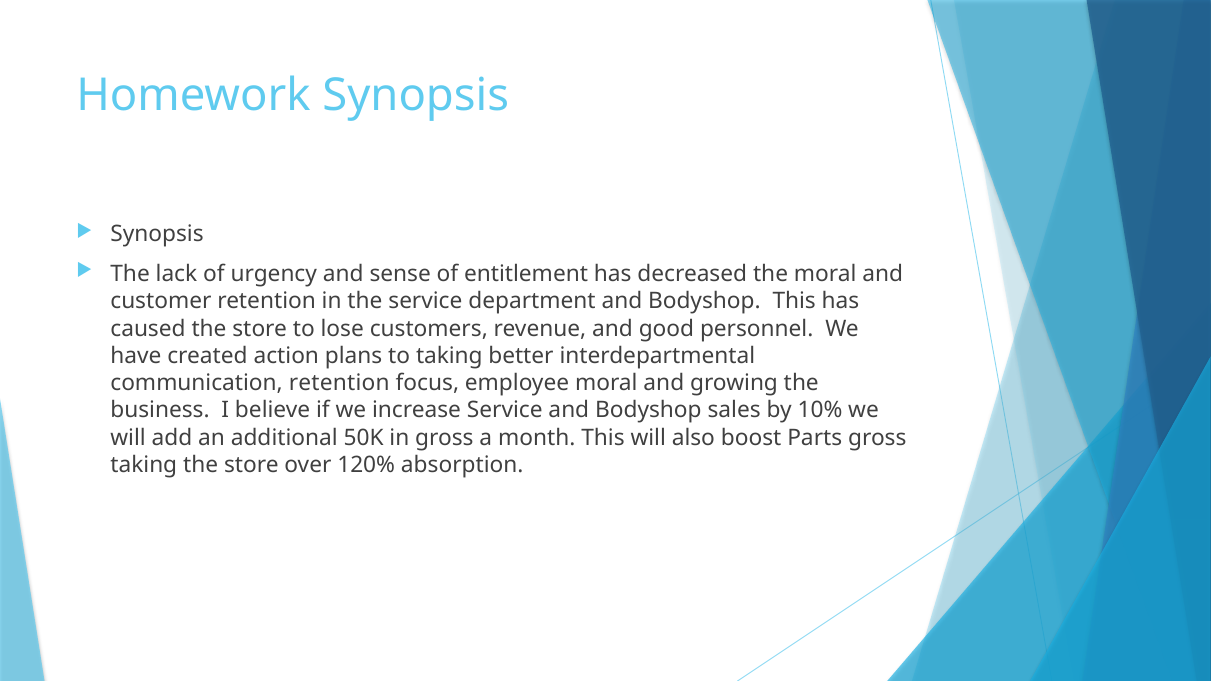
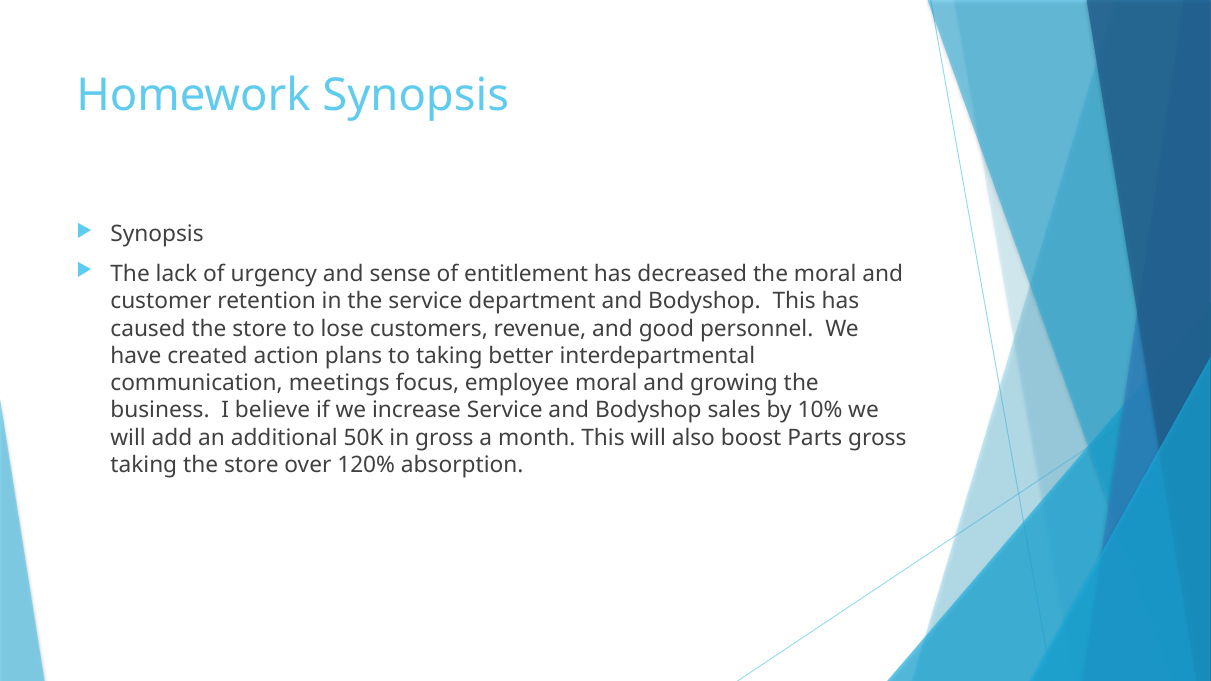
communication retention: retention -> meetings (339, 383)
